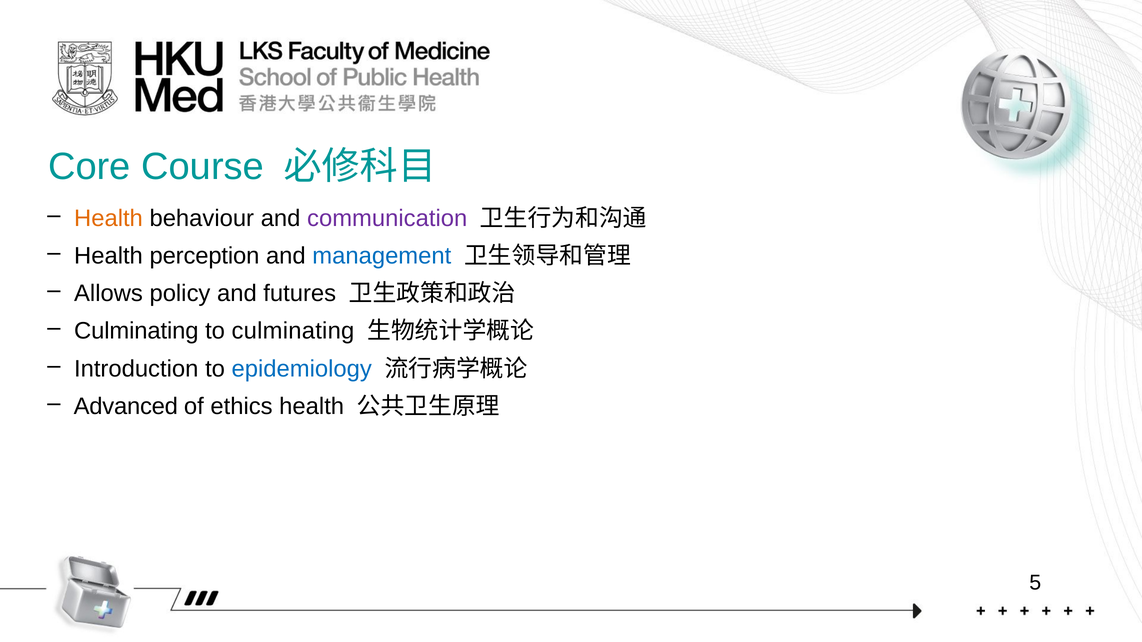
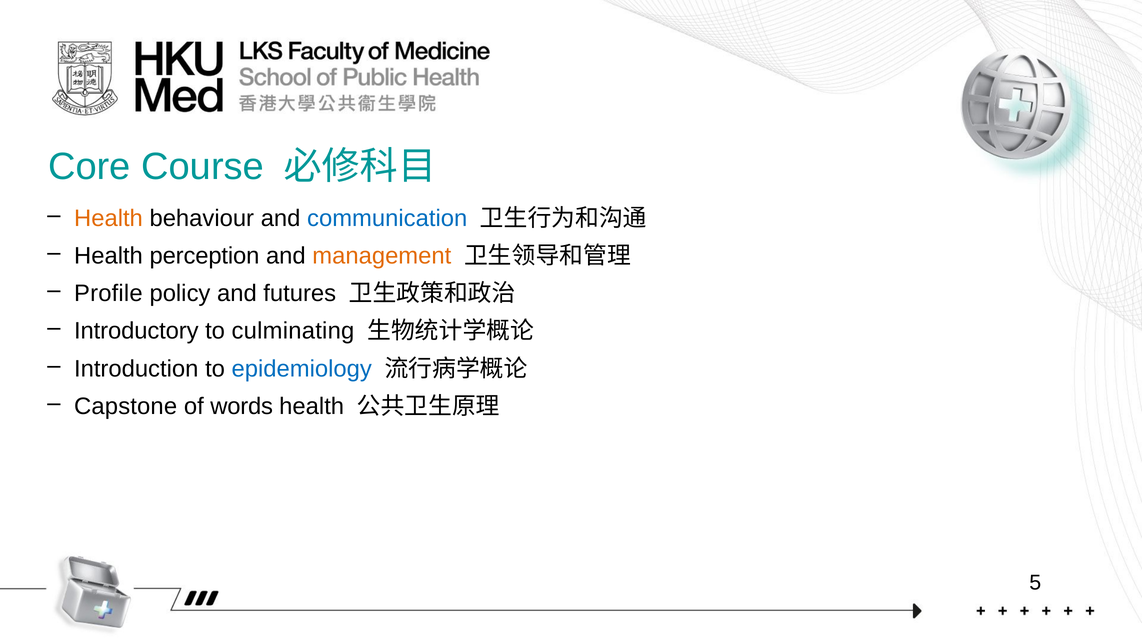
communication colour: purple -> blue (387, 219)
management colour: blue -> orange (382, 256)
Allows: Allows -> Profile (108, 294)
Culminating: Culminating -> Introductory (136, 331)
Advanced: Advanced -> Capstone (126, 406)
ethics: ethics -> words (242, 406)
